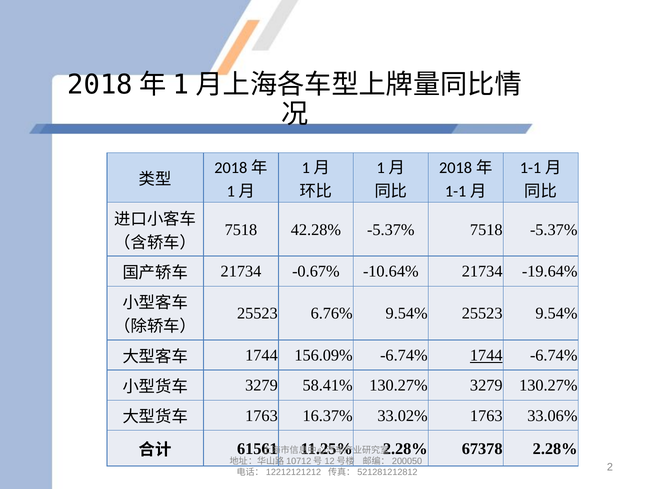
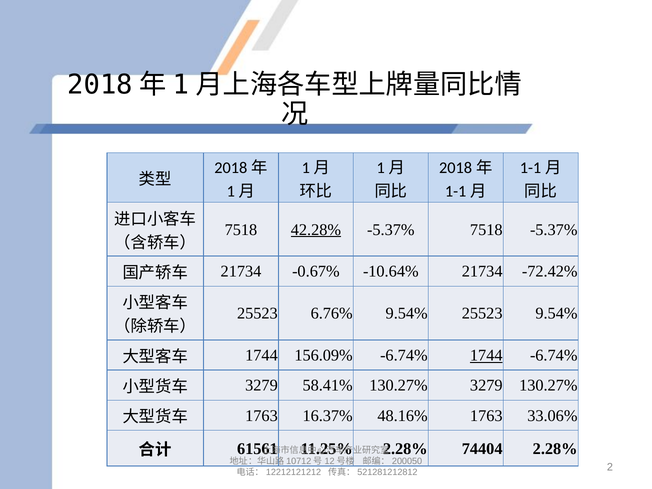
42.28% underline: none -> present (316, 230)
-19.64%: -19.64% -> -72.42% (550, 272)
33.02%: 33.02% -> 48.16% (403, 416)
67378: 67378 -> 74404 (482, 449)
